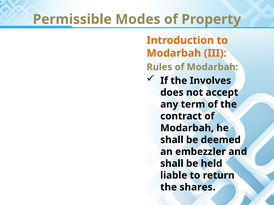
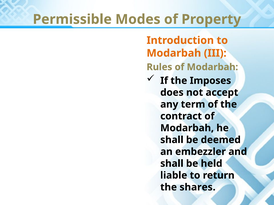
Involves: Involves -> Imposes (210, 81)
